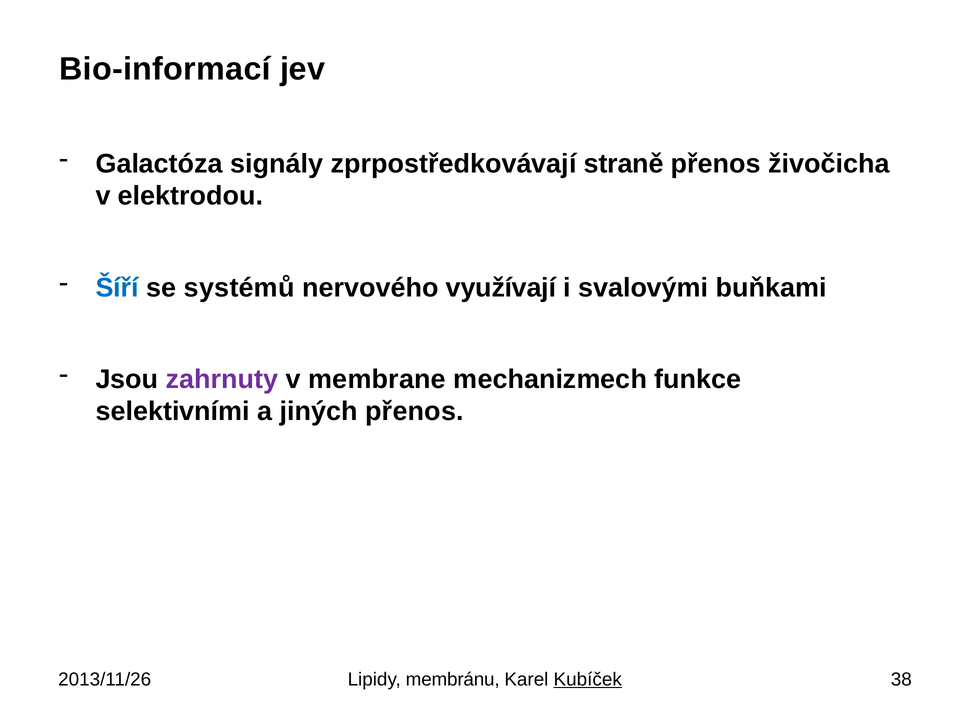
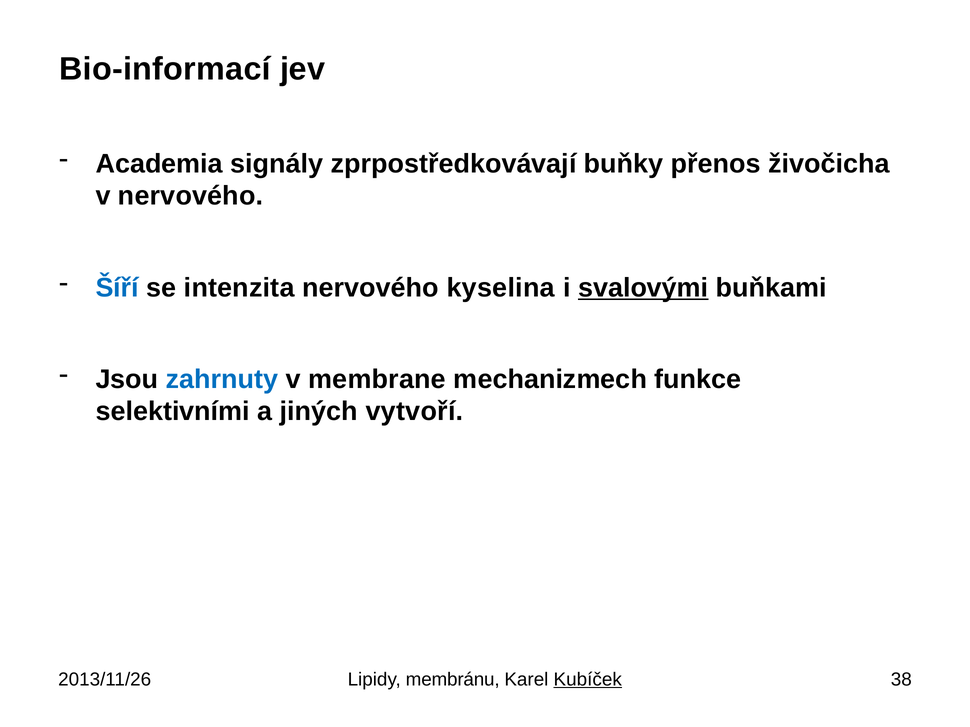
Galactóza: Galactóza -> Academia (159, 164)
straně: straně -> buňky (624, 164)
v elektrodou: elektrodou -> nervového (191, 196)
systémů: systémů -> intenzita (239, 288)
využívají: využívají -> kyselina (501, 288)
svalovými underline: none -> present (643, 288)
zahrnuty colour: purple -> blue (222, 379)
jiných přenos: přenos -> vytvoří (414, 412)
